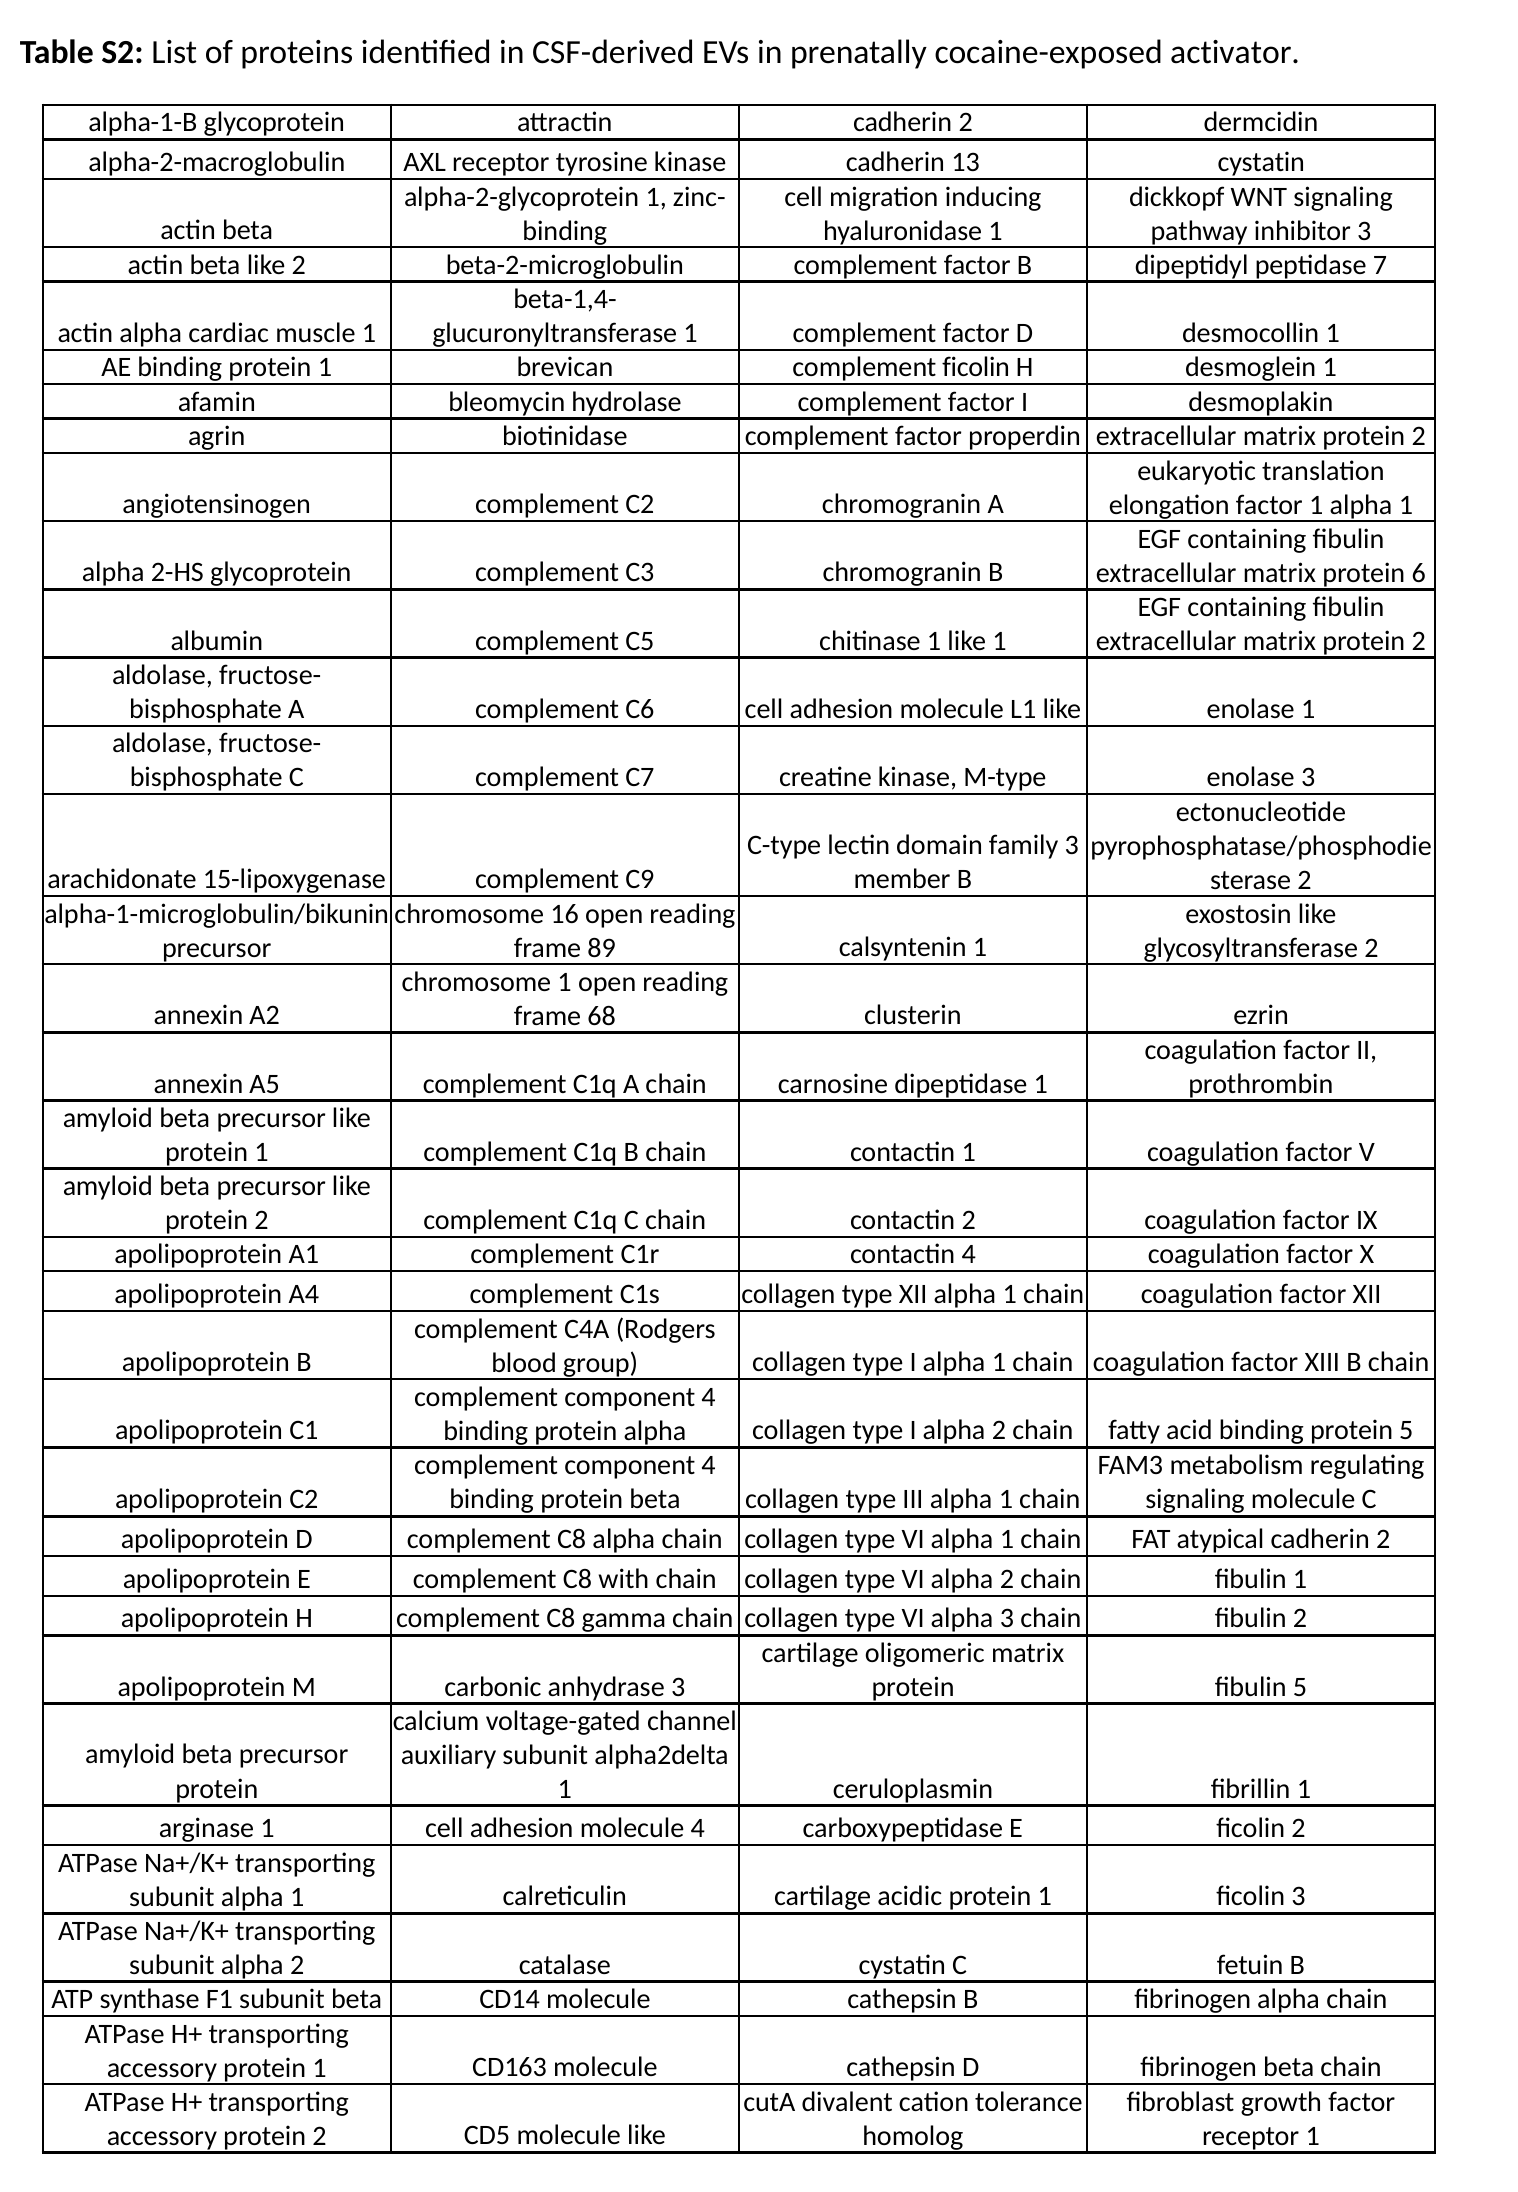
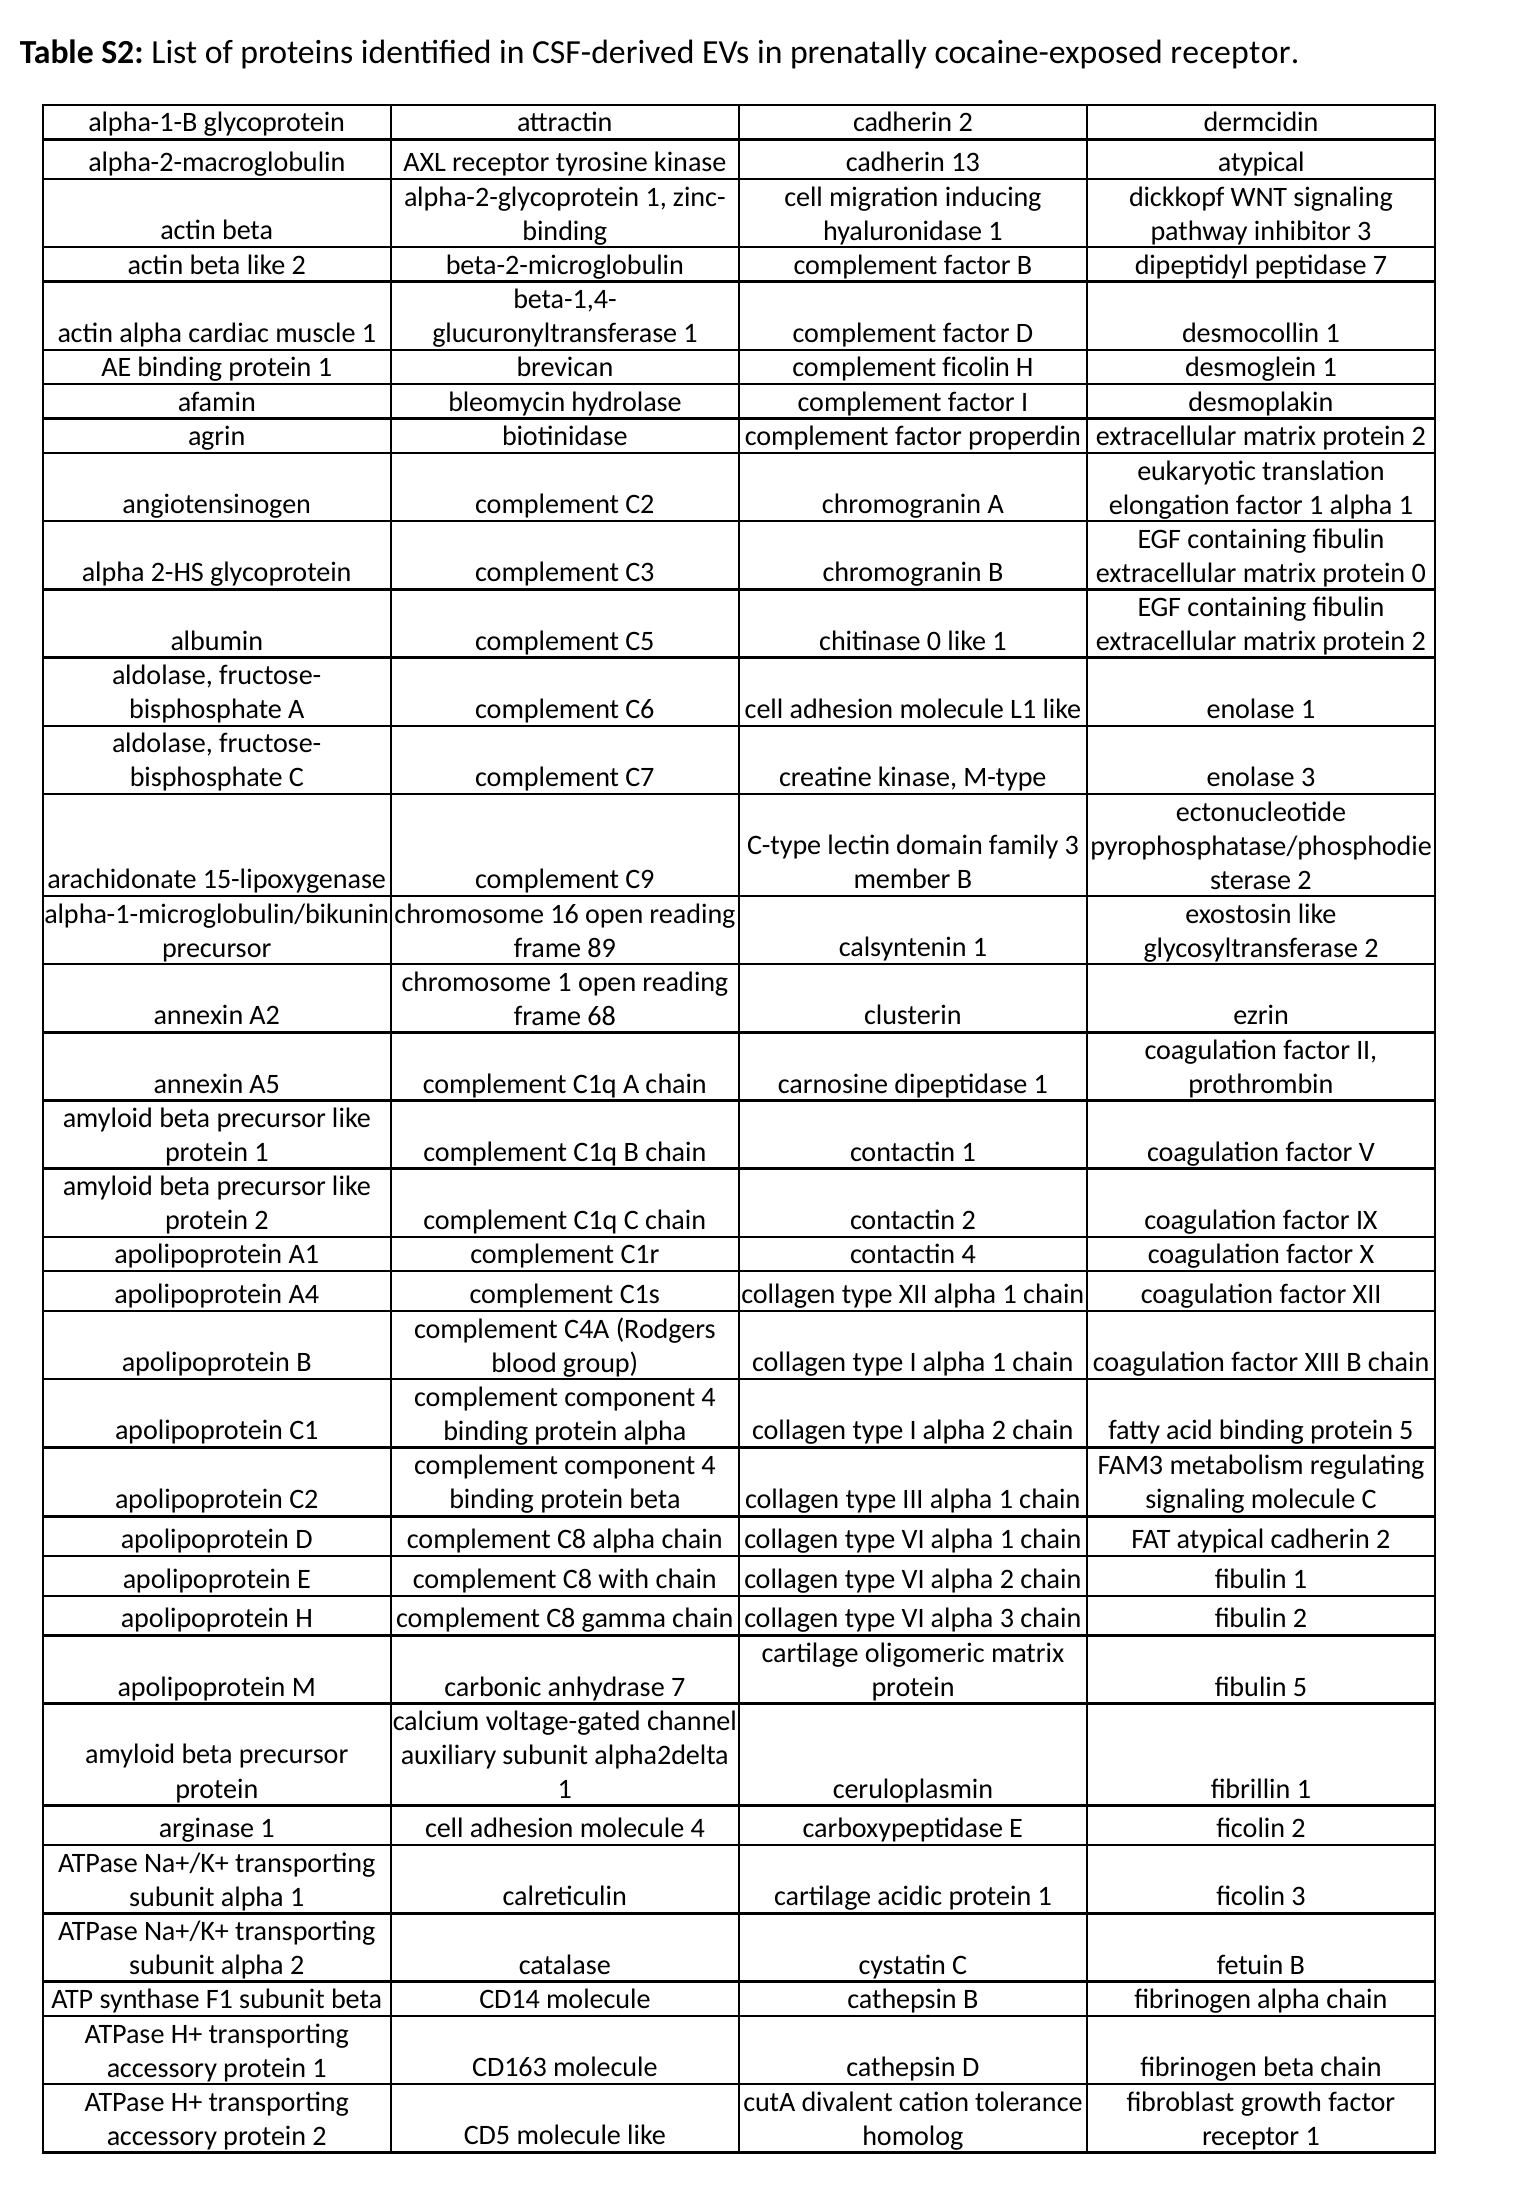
cocaine-exposed activator: activator -> receptor (1235, 52)
13 cystatin: cystatin -> atypical (1261, 162)
protein 6: 6 -> 0 (1419, 573)
chitinase 1: 1 -> 0 (934, 641)
anhydrase 3: 3 -> 7 (678, 1687)
